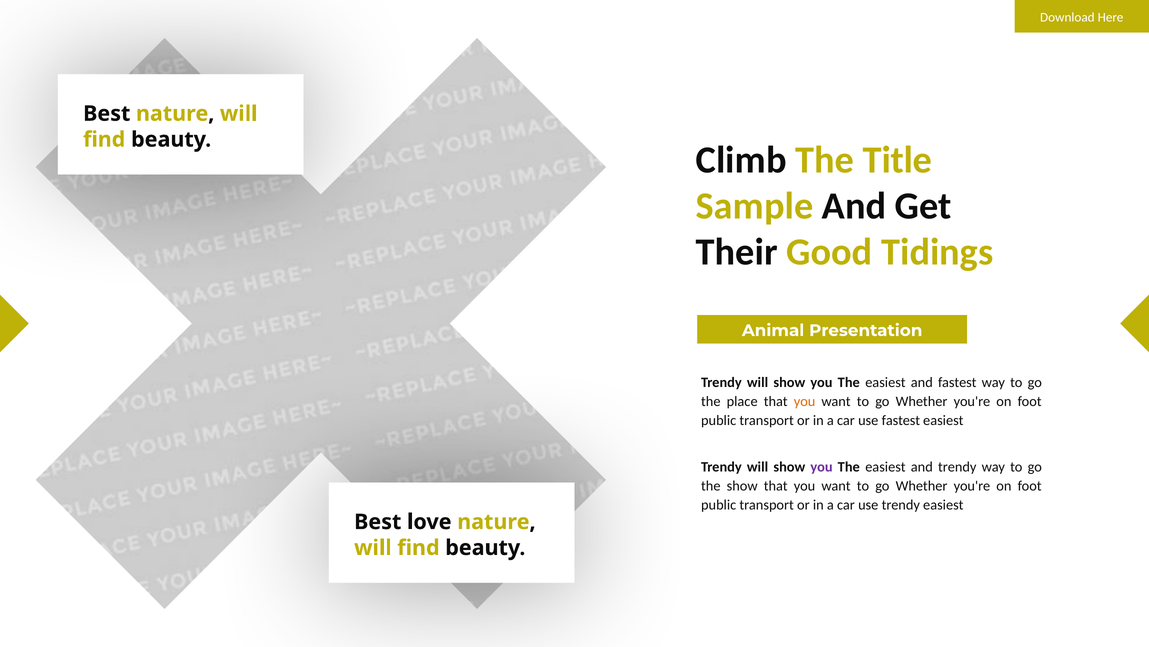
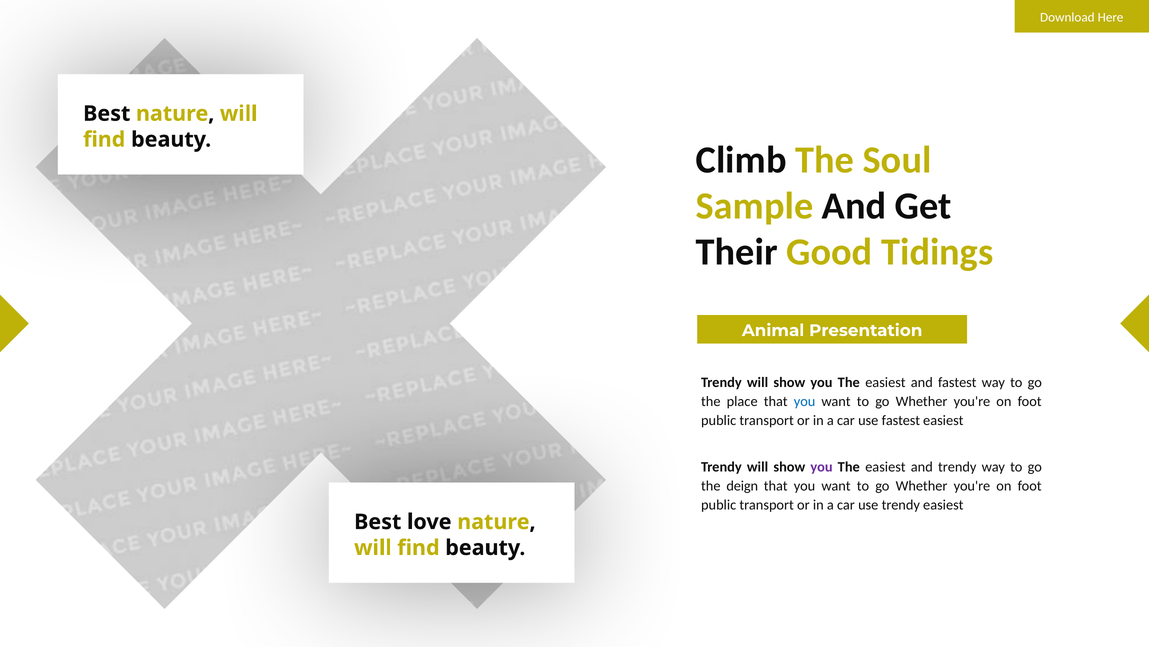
Title: Title -> Soul (897, 160)
you colour: orange -> blue (805, 401)
the show: show -> deign (742, 485)
